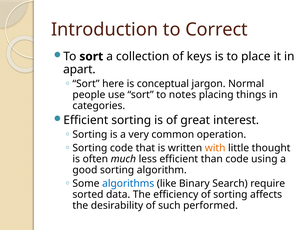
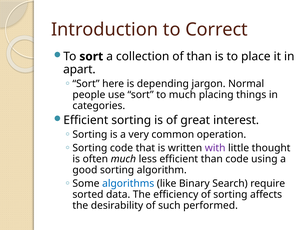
of keys: keys -> than (199, 56)
conceptual: conceptual -> depending (163, 83)
to notes: notes -> much (182, 94)
with colour: orange -> purple (215, 148)
